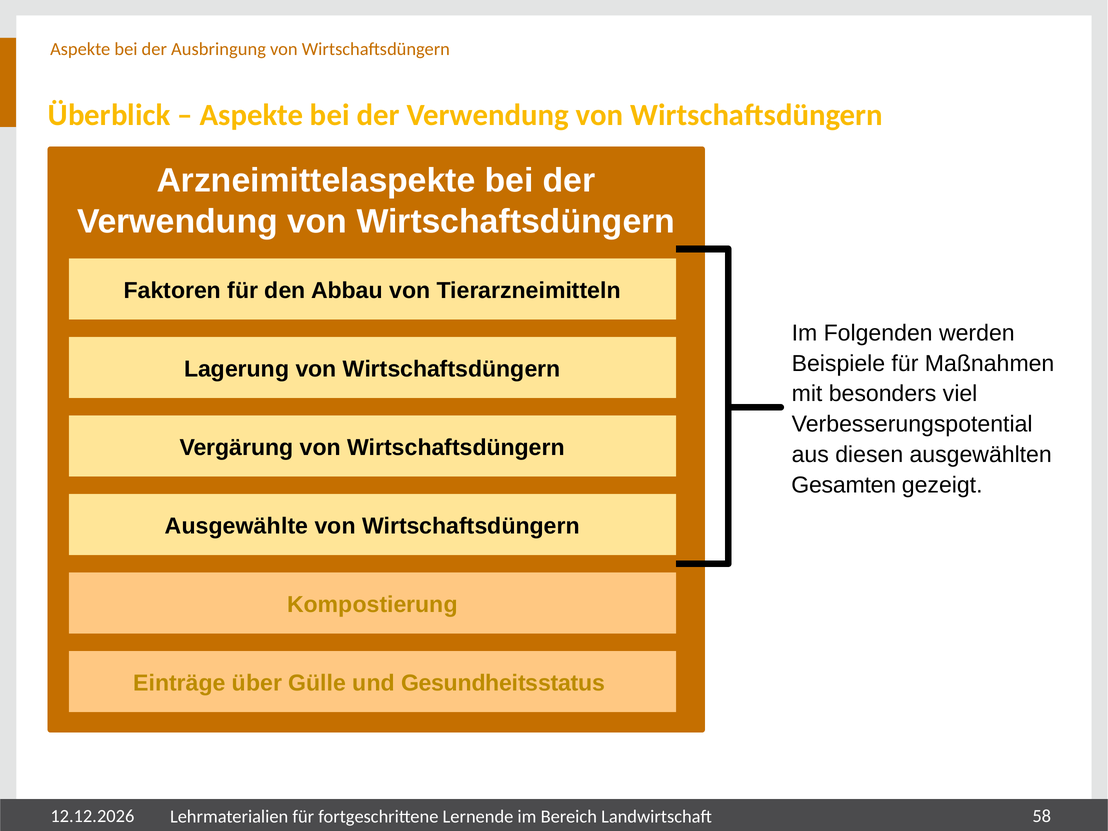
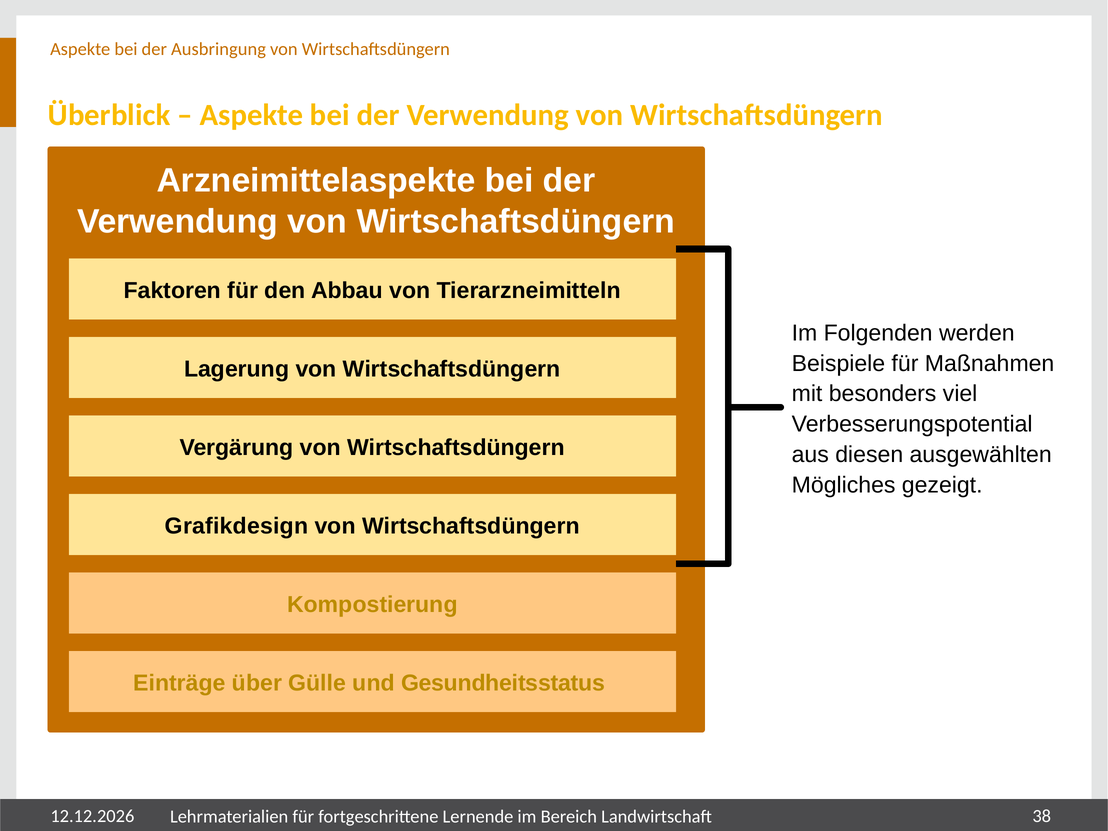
Gesamten: Gesamten -> Mögliches (844, 485)
Ausgewählte: Ausgewählte -> Grafikdesign (237, 526)
58: 58 -> 38 (1042, 816)
